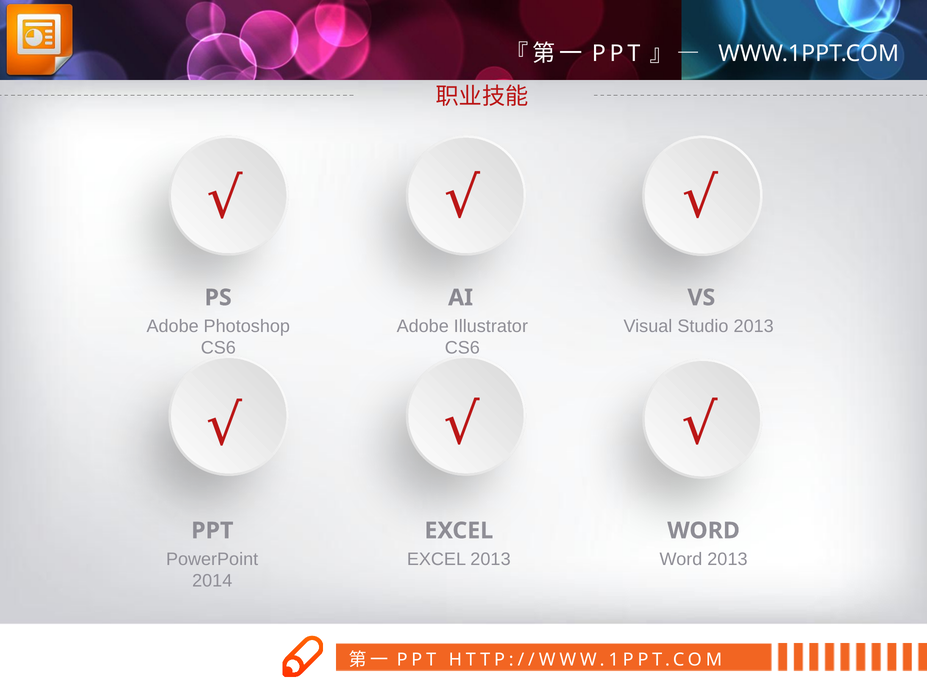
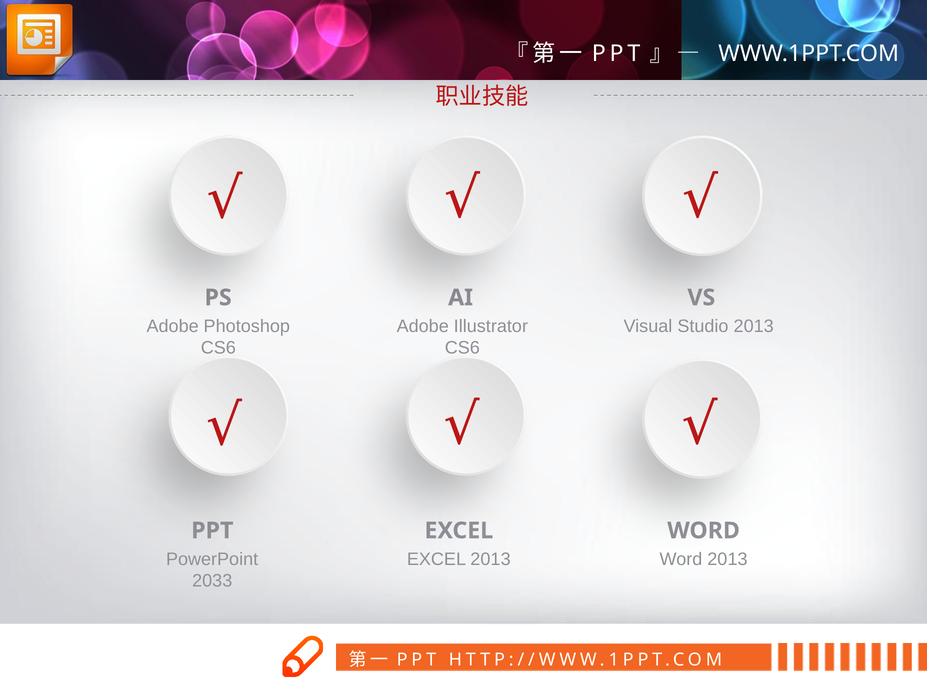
2014: 2014 -> 2033 (212, 581)
